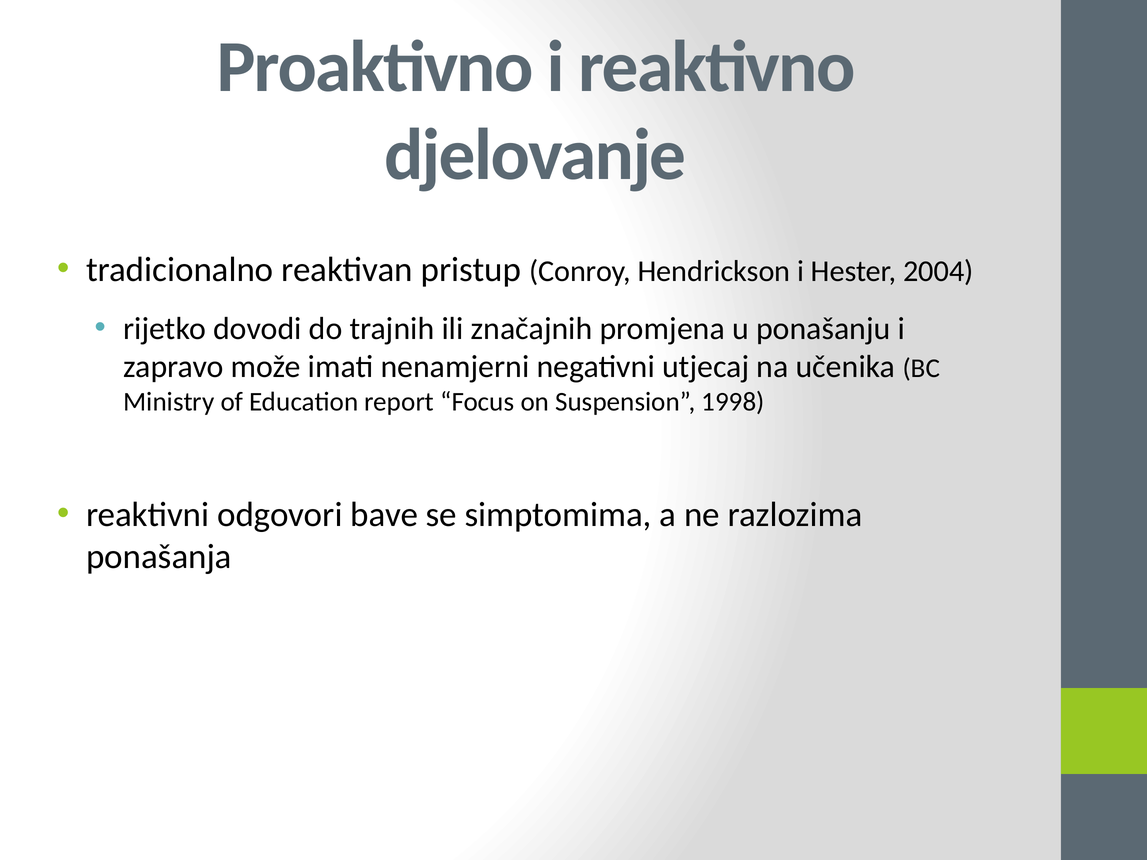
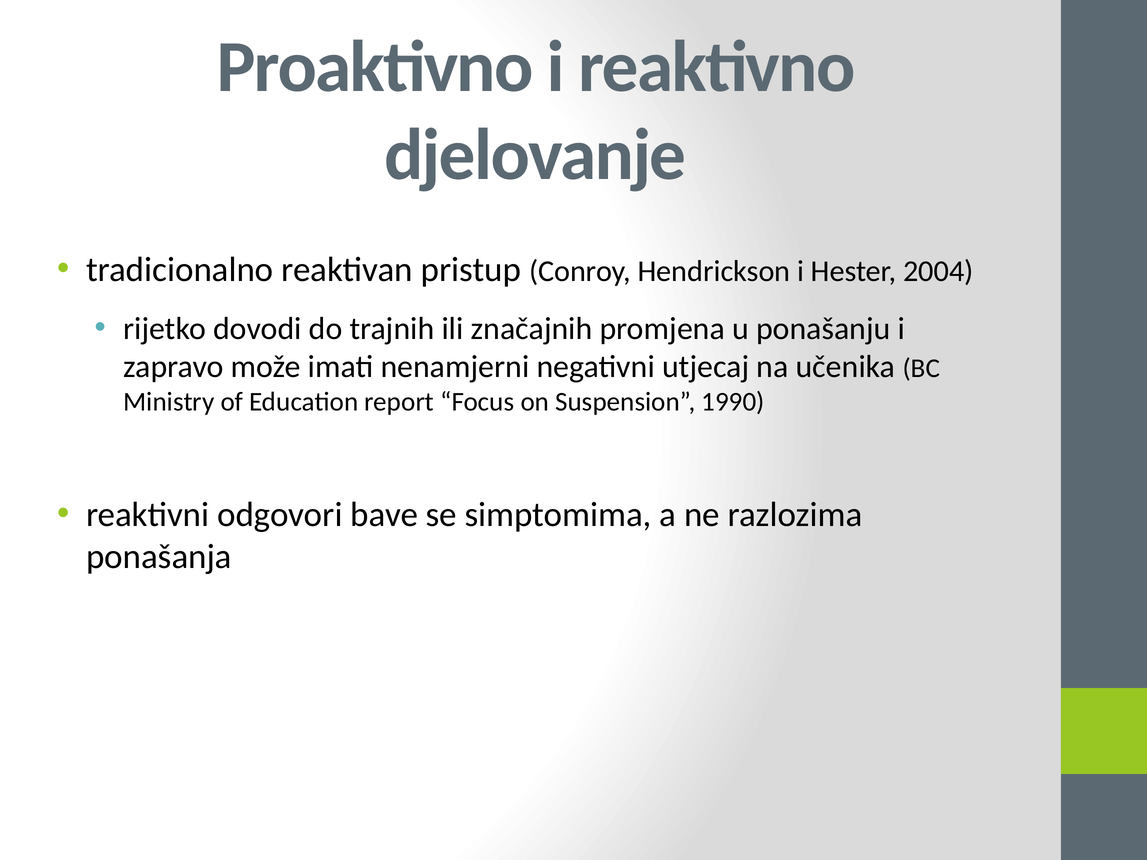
1998: 1998 -> 1990 (733, 402)
